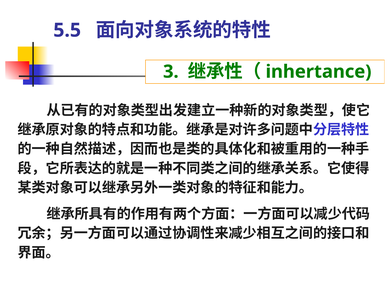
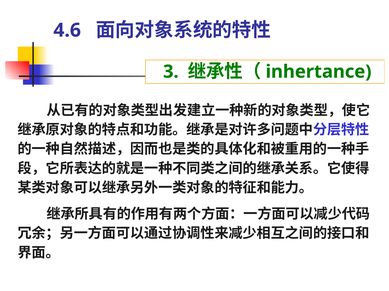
5.5: 5.5 -> 4.6 (67, 30)
